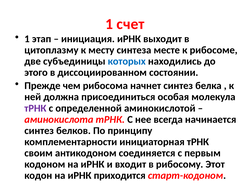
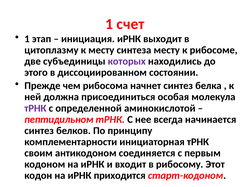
синтеза месте: месте -> месту (167, 50)
которых colour: blue -> purple (127, 61)
аминокислота: аминокислота -> пептидильном (59, 120)
